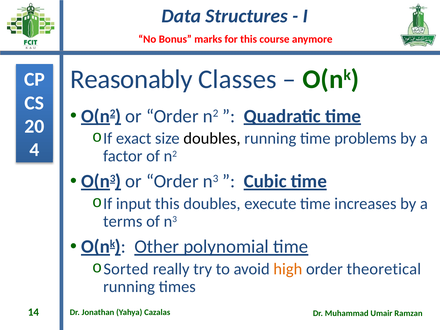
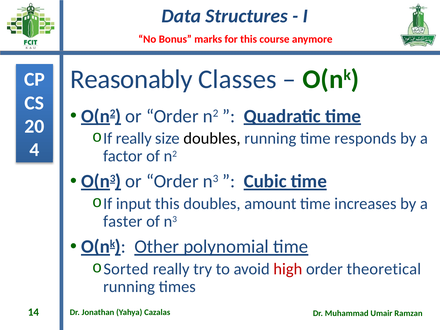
If exact: exact -> really (134, 138)
problems: problems -> responds (365, 138)
execute: execute -> amount (270, 204)
terms: terms -> faster (123, 221)
high colour: orange -> red (288, 269)
